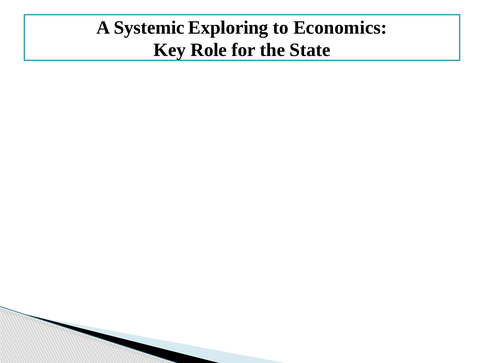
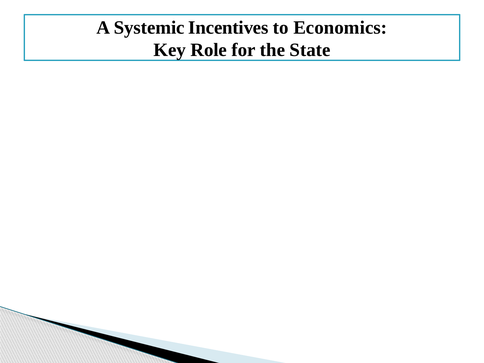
Exploring: Exploring -> Incentives (228, 28)
